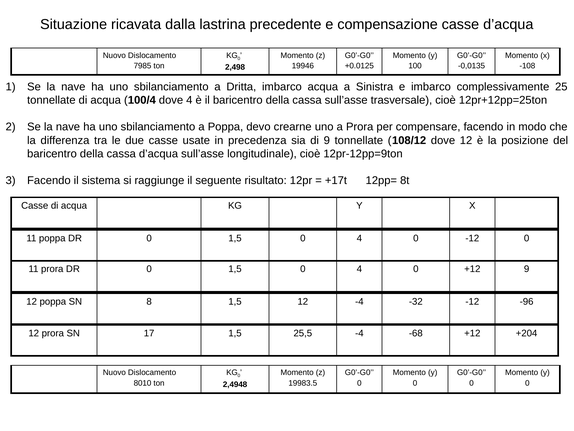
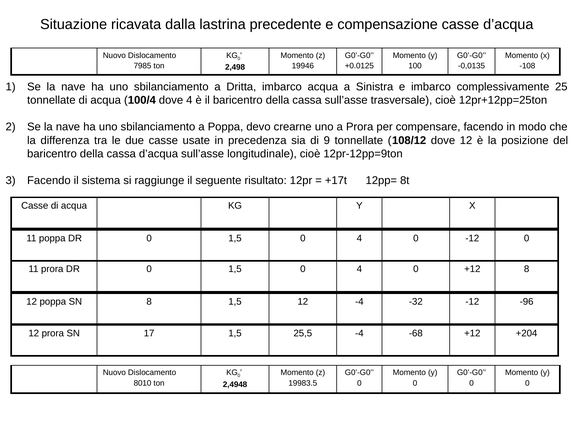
+12 9: 9 -> 8 (527, 269)
